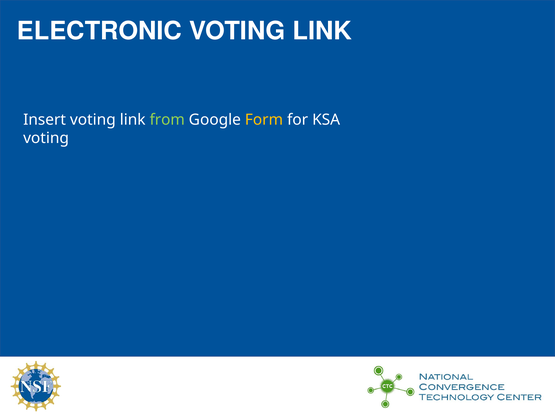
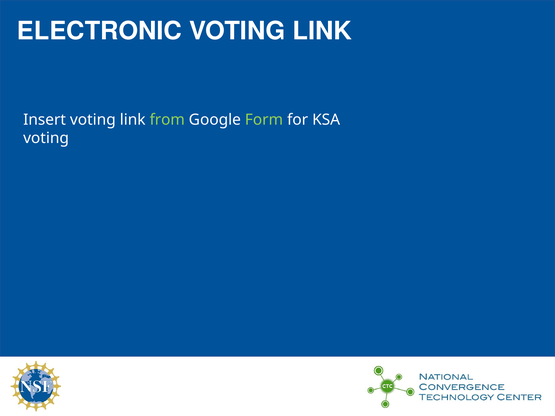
Form colour: yellow -> light green (264, 120)
